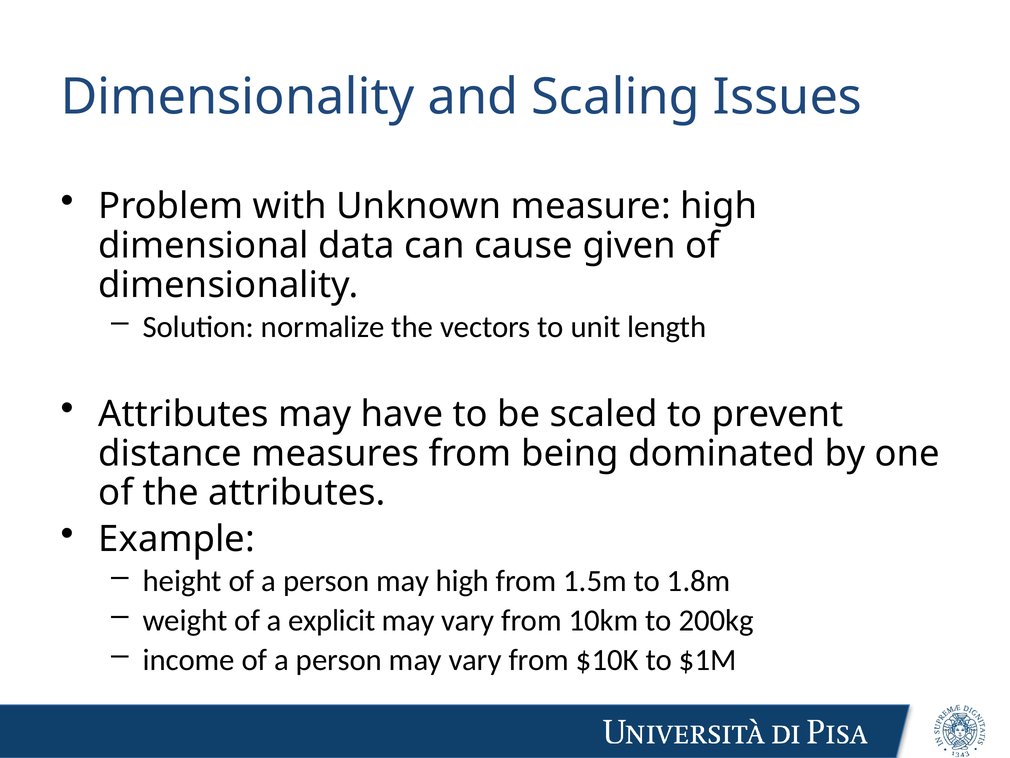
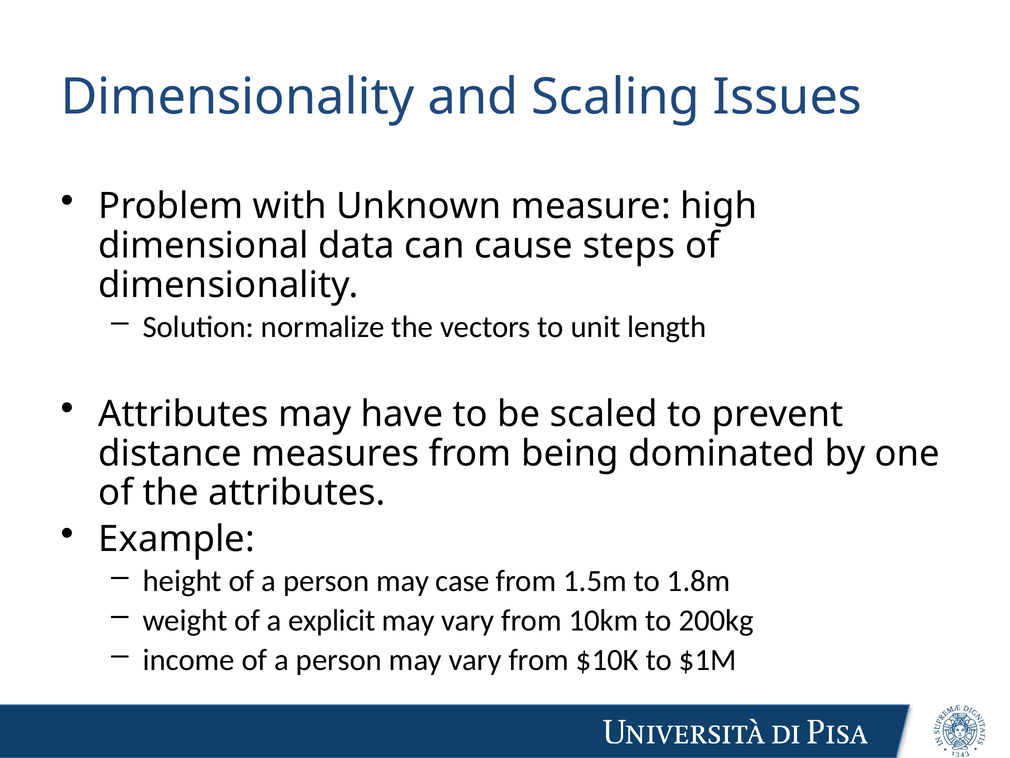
given: given -> steps (629, 246)
may high: high -> case (462, 581)
